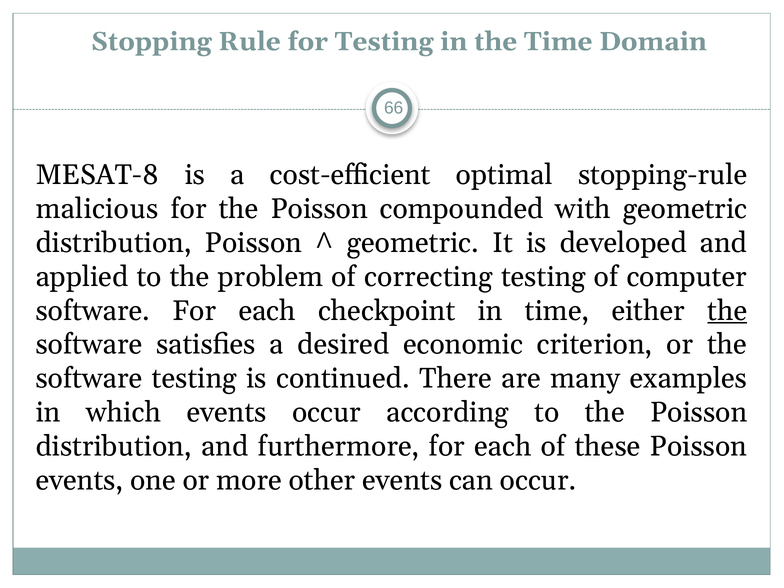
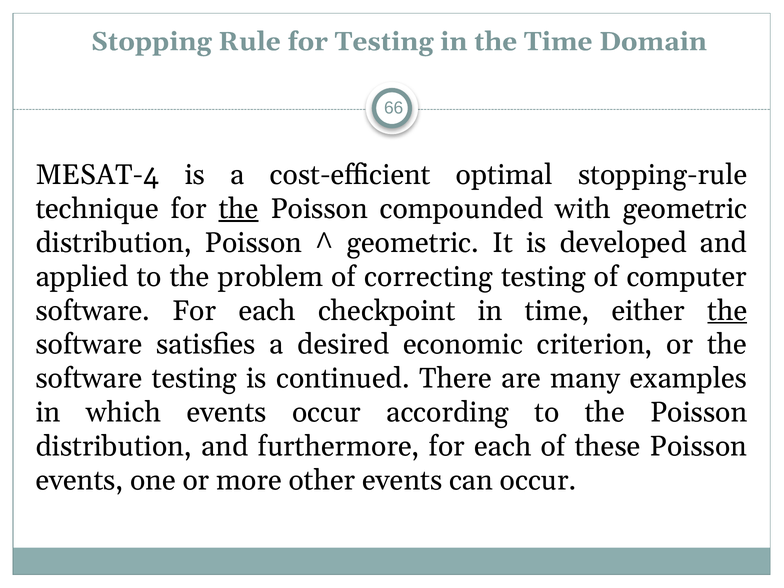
MESAT-8: MESAT-8 -> MESAT-4 (97, 175)
malicious: malicious -> technique (97, 209)
the underline: none -> present (239, 209)
